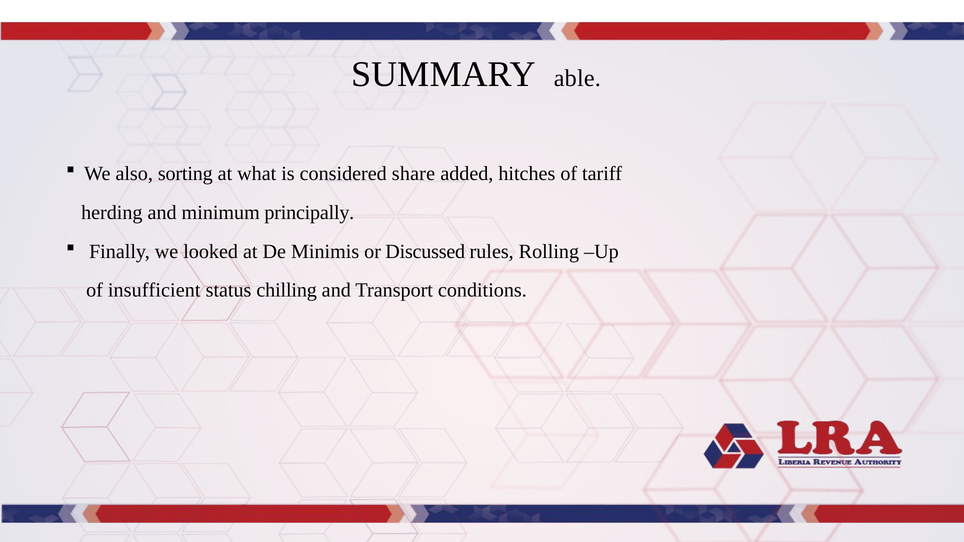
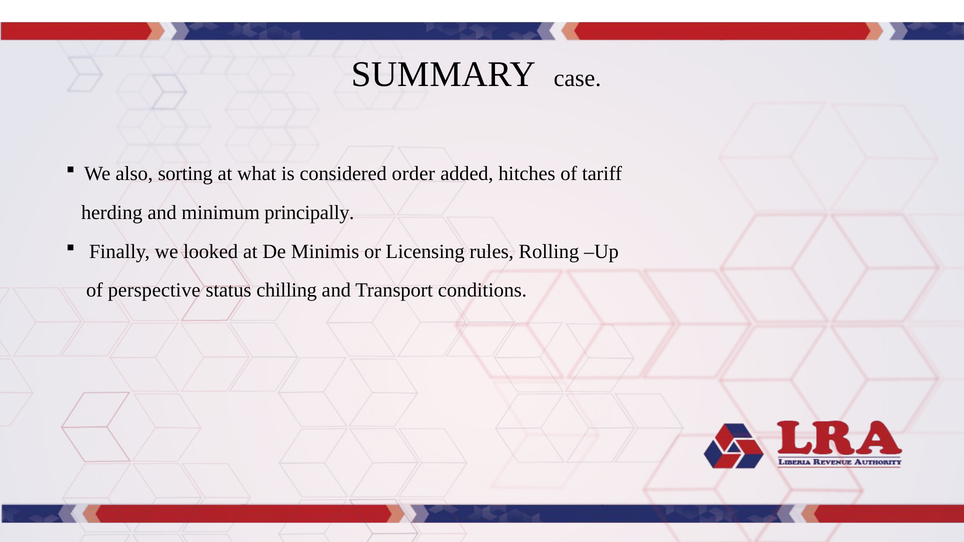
able: able -> case (577, 78)
share: share -> order (413, 174)
Discussed: Discussed -> Licensing (425, 252)
insufficient: insufficient -> perspective (154, 290)
